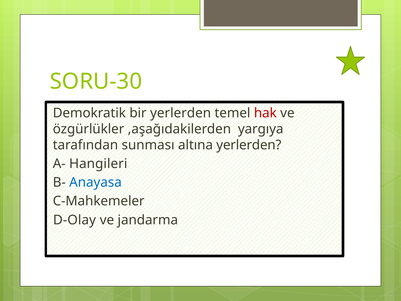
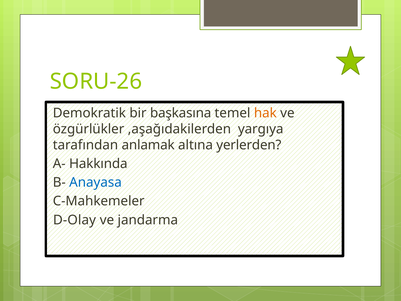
SORU-30: SORU-30 -> SORU-26 (96, 81)
bir yerlerden: yerlerden -> başkasına (181, 113)
hak colour: red -> orange (265, 113)
sunması: sunması -> anlamak (148, 145)
Hangileri: Hangileri -> Hakkında (98, 164)
